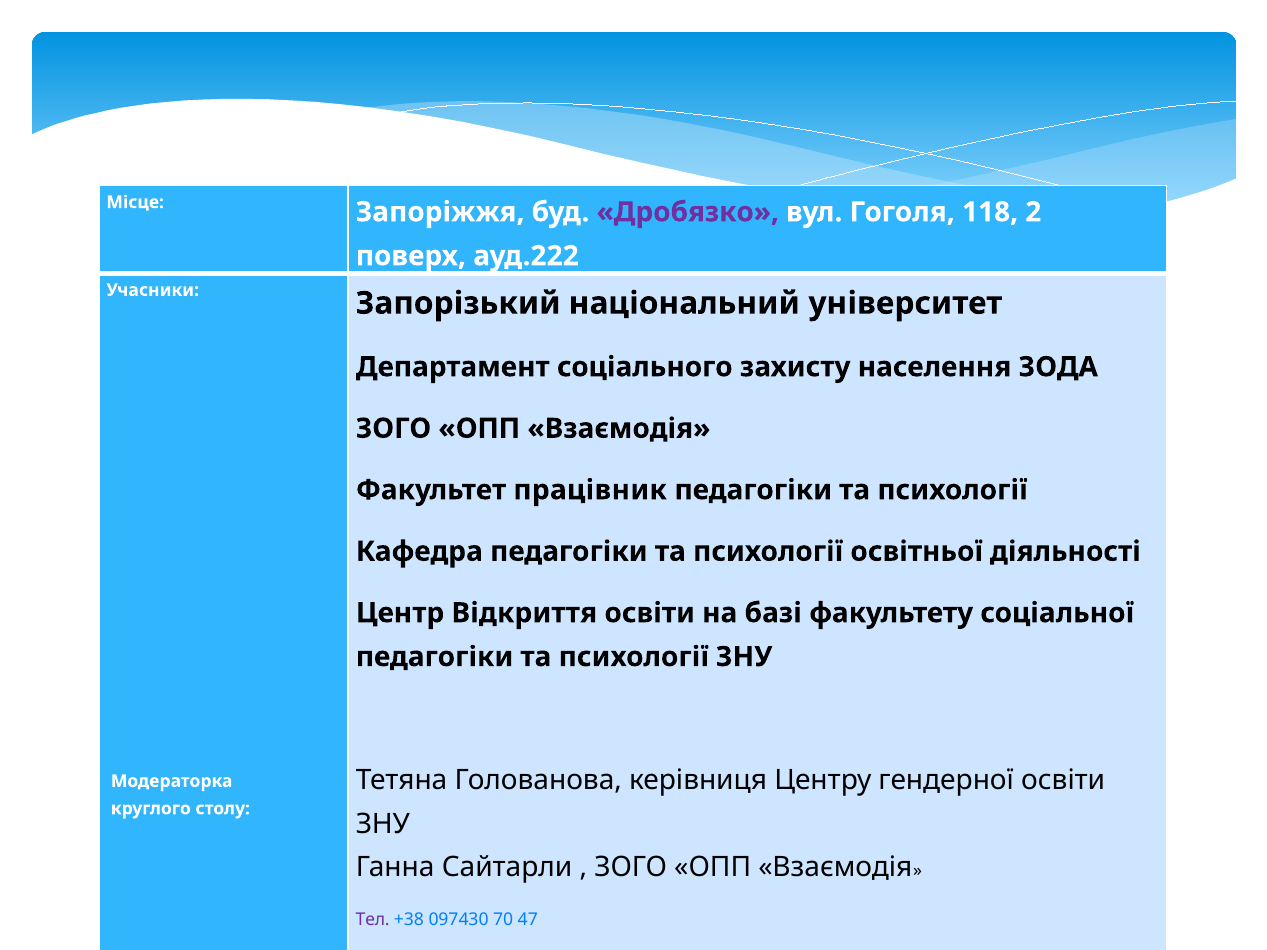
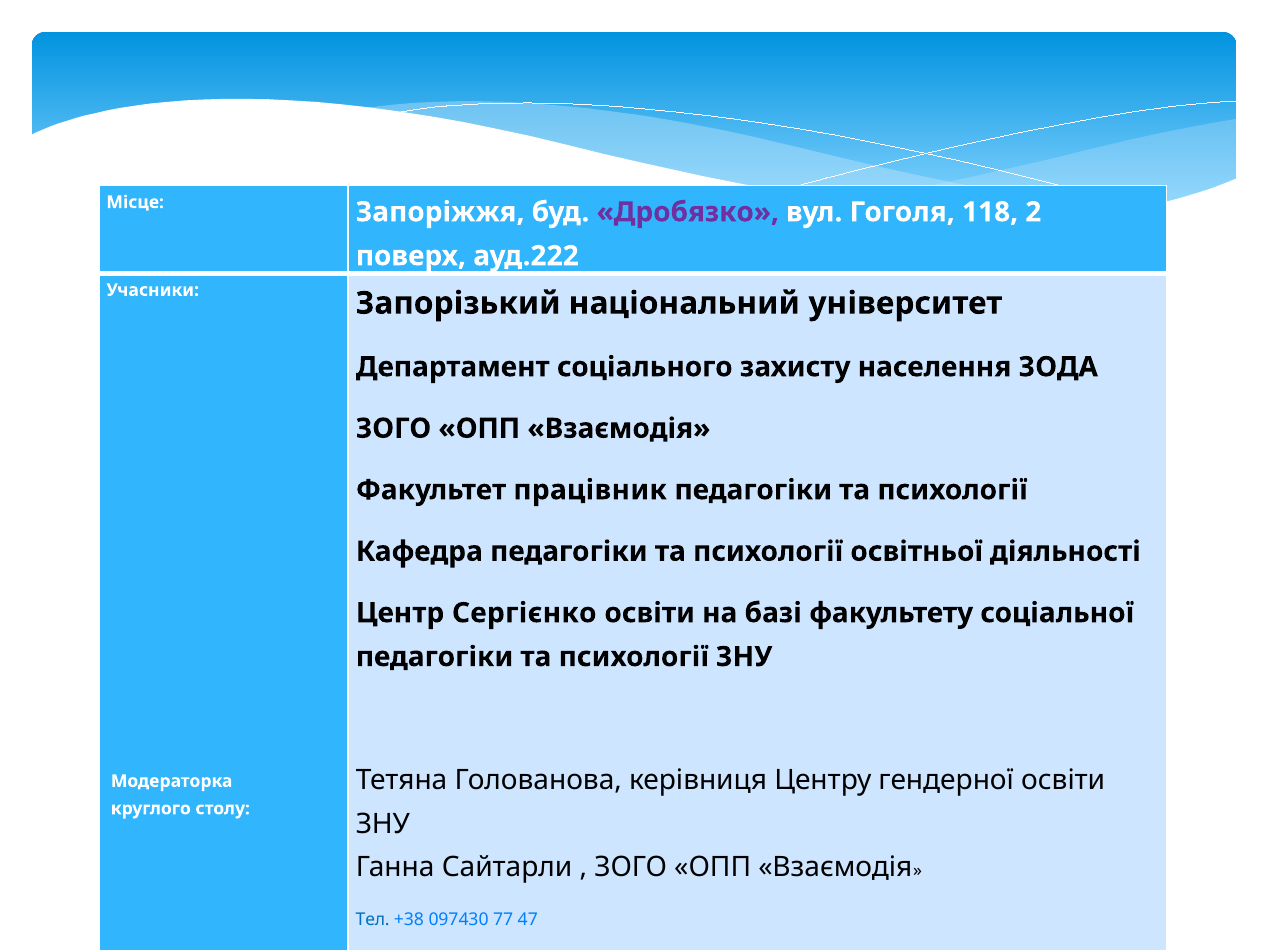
Відкриття: Відкриття -> Cергієнко (524, 613)
Тел colour: purple -> blue (373, 919)
70: 70 -> 77 (503, 919)
